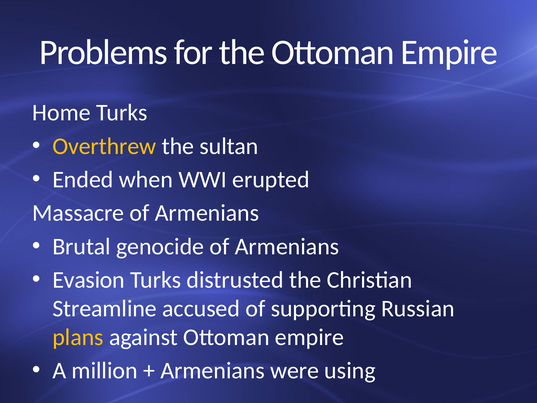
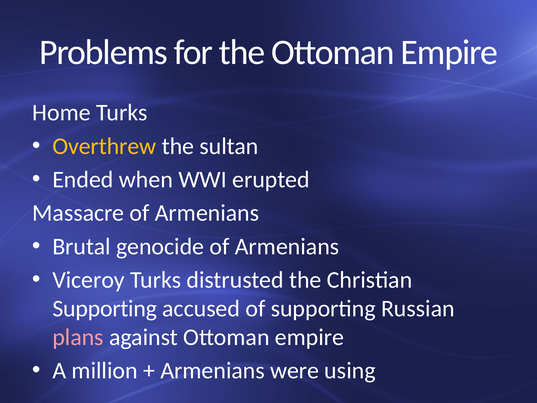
Evasion: Evasion -> Viceroy (89, 280)
Streamline: Streamline -> Supporting (105, 308)
plans colour: yellow -> pink (78, 337)
